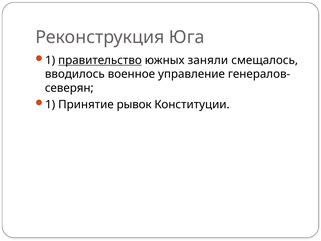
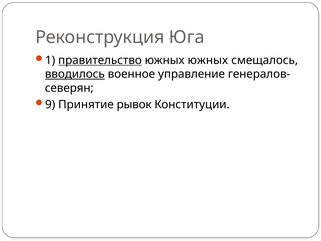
южных заняли: заняли -> южных (208, 60)
вводилось underline: none -> present (75, 74)
1: 1 -> 9 (50, 104)
